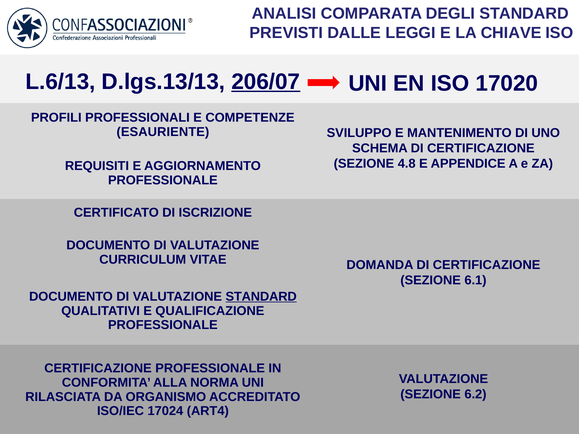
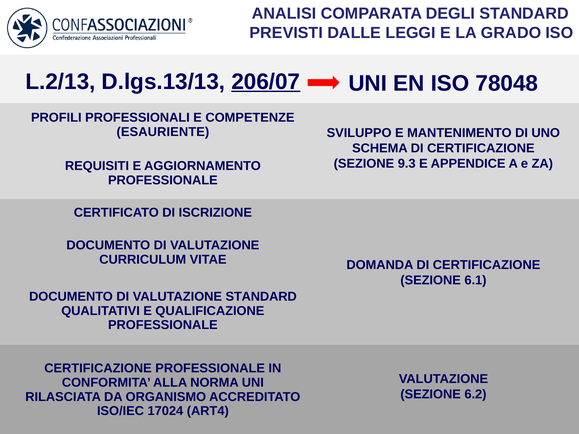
CHIAVE: CHIAVE -> GRADO (511, 33)
L.6/13: L.6/13 -> L.2/13 (60, 82)
17020: 17020 -> 78048 (507, 84)
4.8: 4.8 -> 9.3 (407, 164)
STANDARD underline: present -> none (261, 297)
